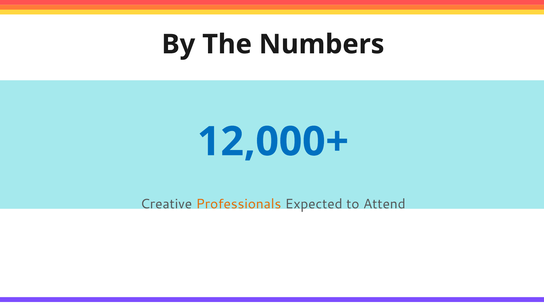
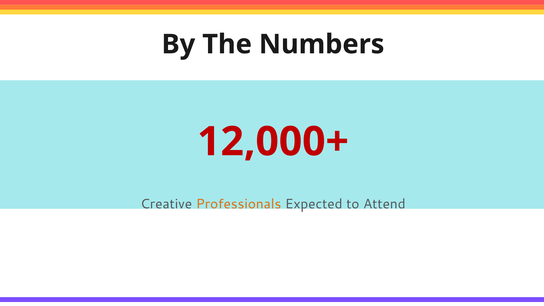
12,000+ colour: blue -> red (273, 142)
